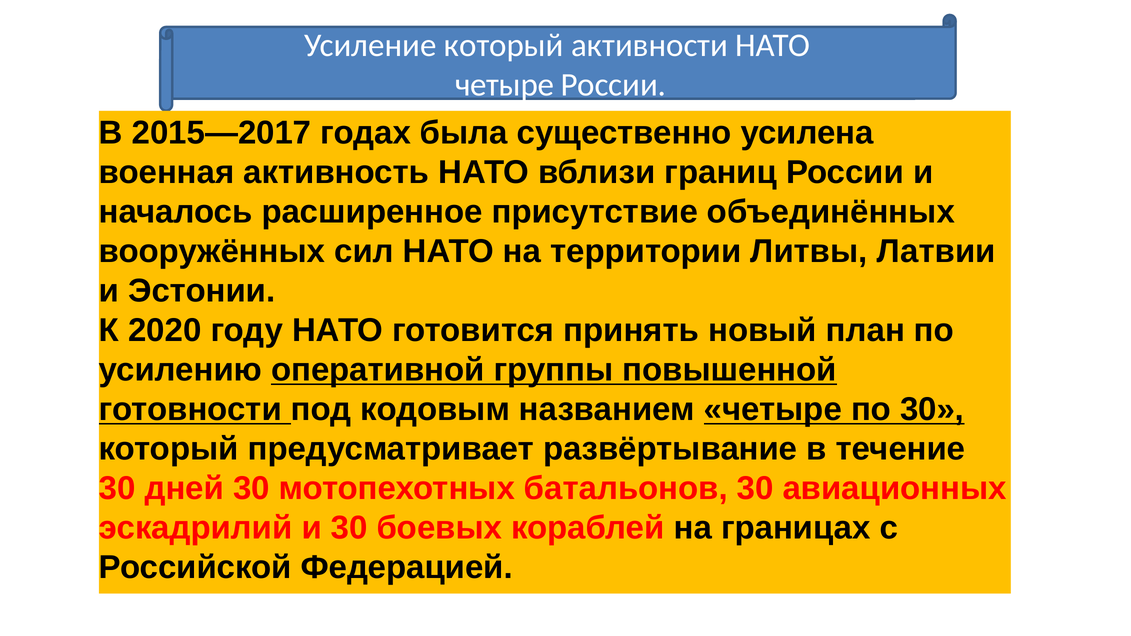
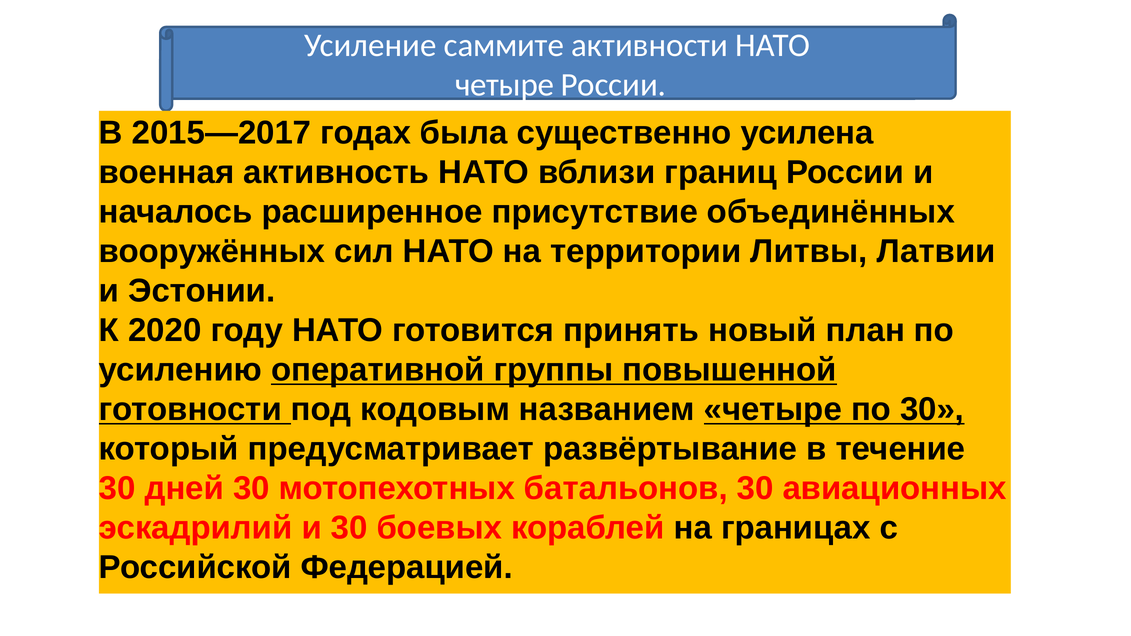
Усиление который: который -> саммите (504, 45)
